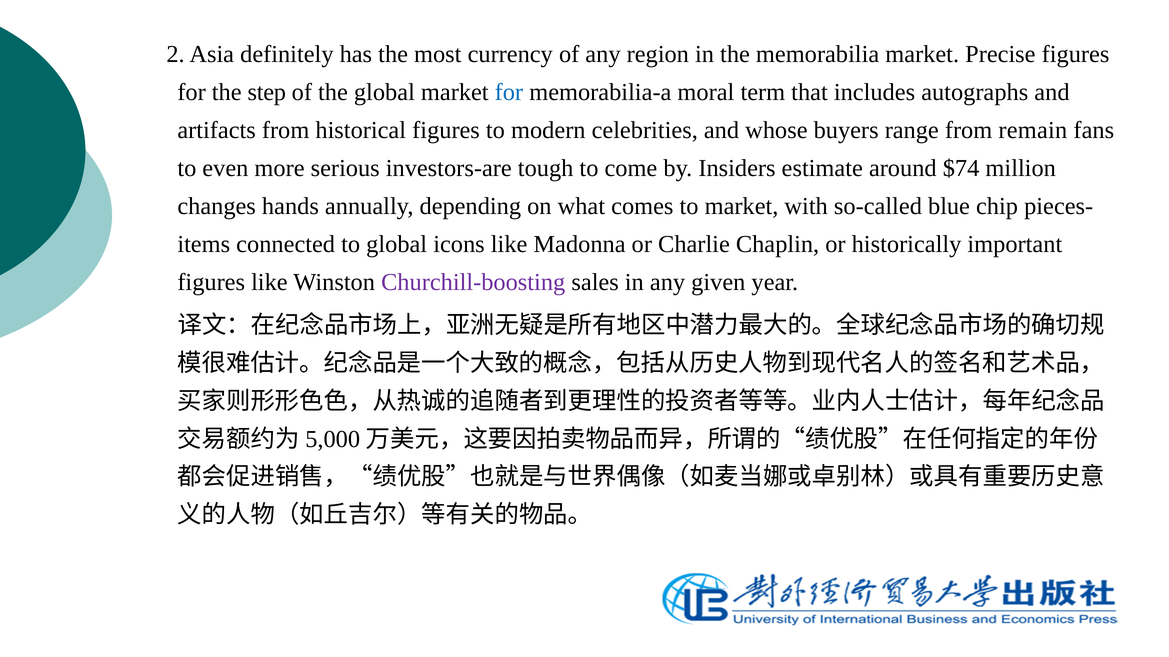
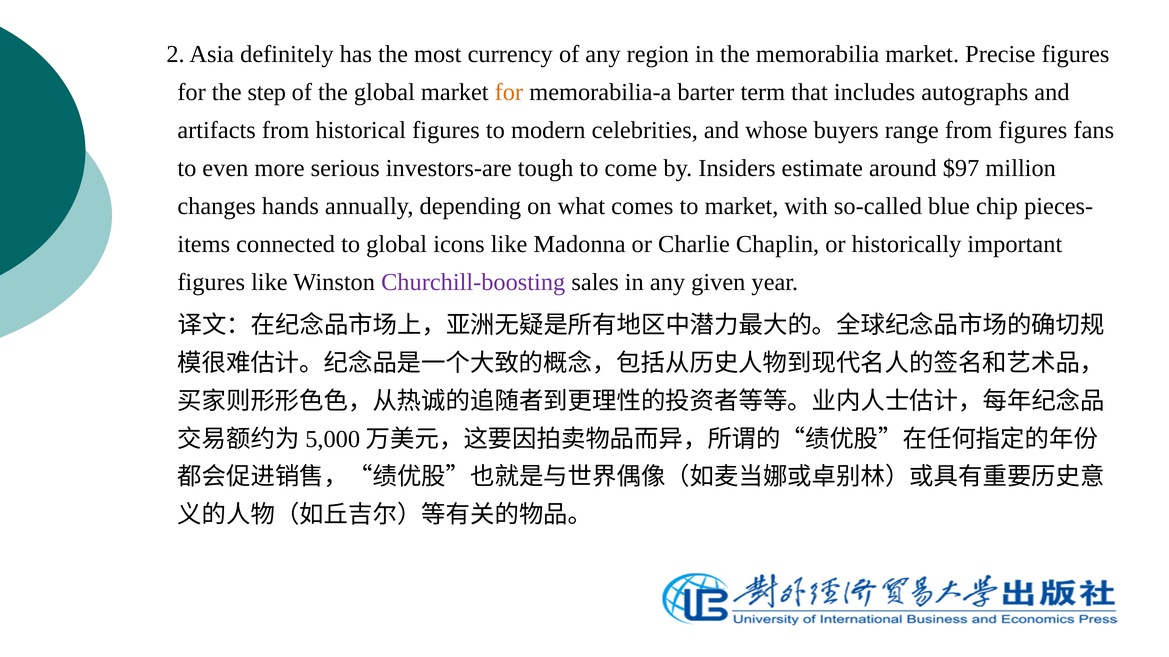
for colour: blue -> orange (509, 92)
moral: moral -> barter (706, 92)
from remain: remain -> figures (1033, 130)
$74: $74 -> $97 (961, 168)
